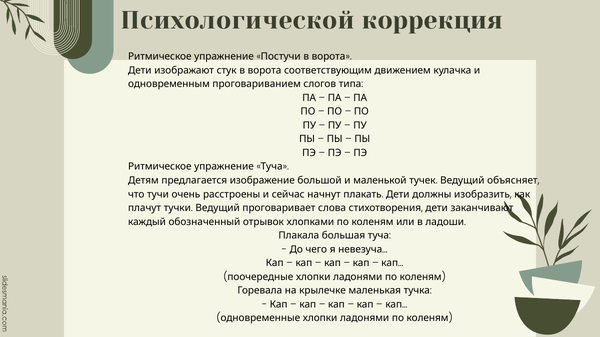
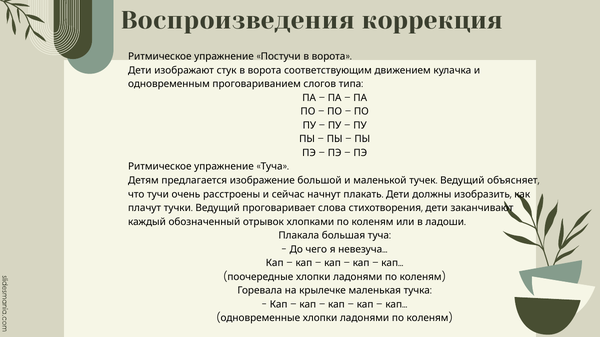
Психологической: Психологической -> Воспроизведения (238, 21)
